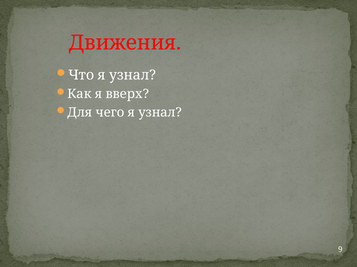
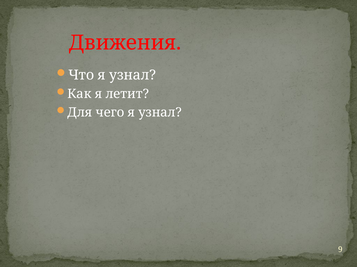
вверх: вверх -> летит (127, 94)
